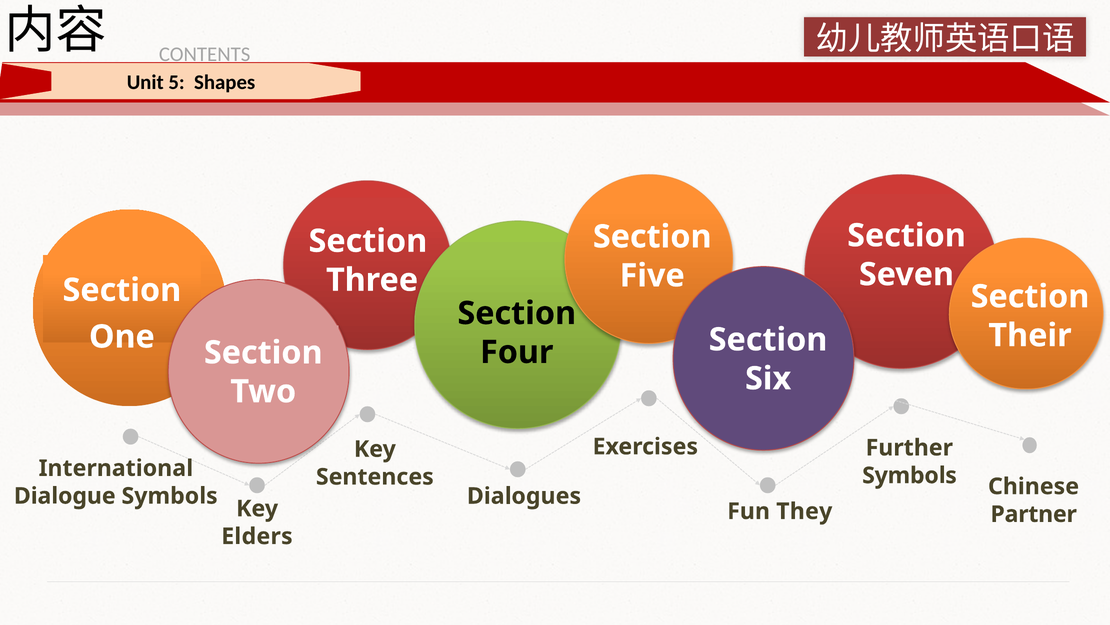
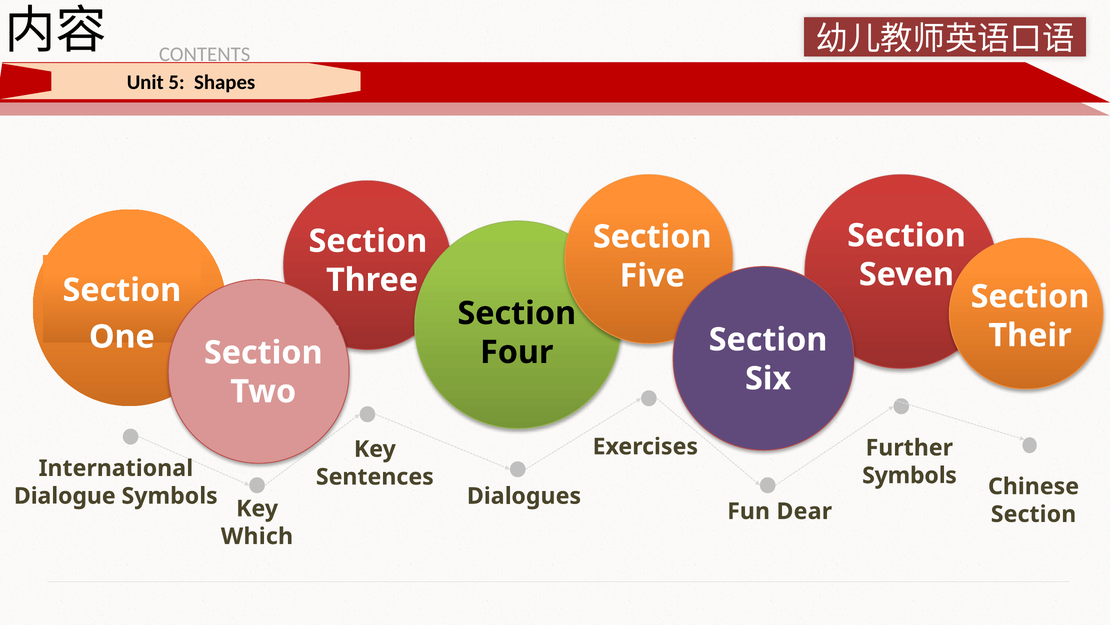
They: They -> Dear (804, 511)
Partner: Partner -> Section (1034, 514)
Elders: Elders -> Which (257, 536)
